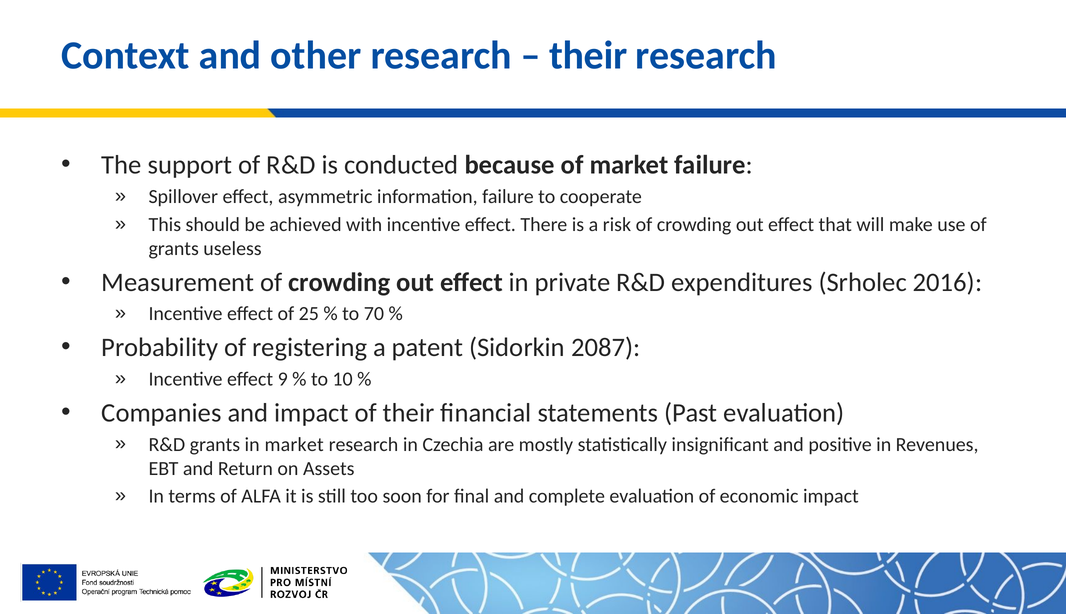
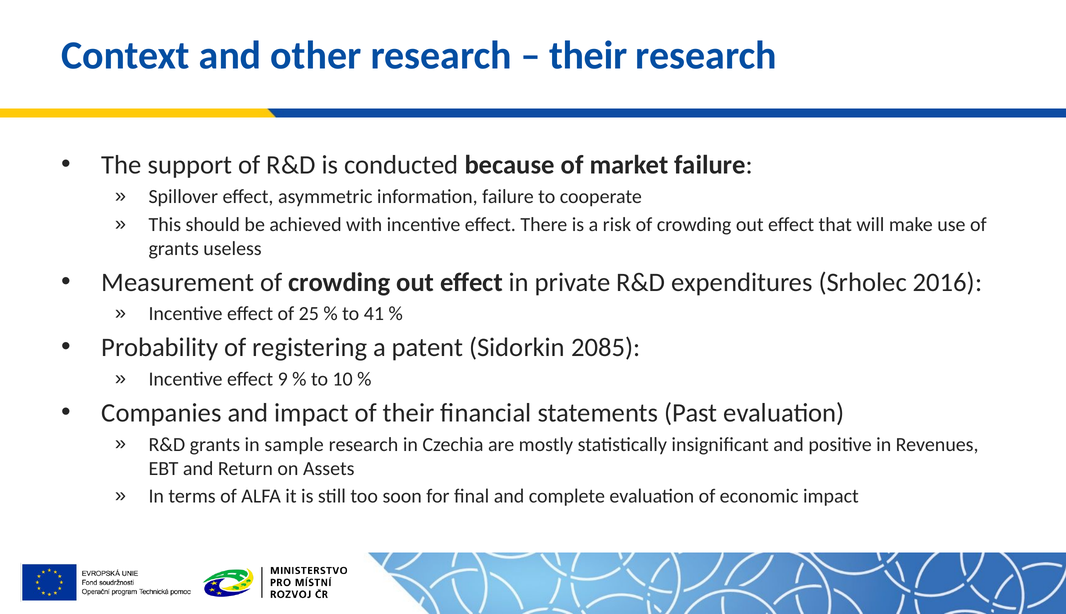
70: 70 -> 41 (374, 314)
2087: 2087 -> 2085 (606, 348)
in market: market -> sample (294, 444)
